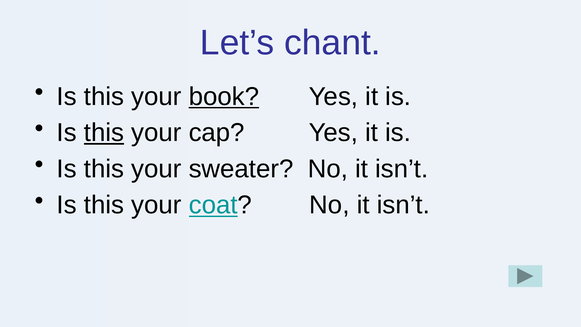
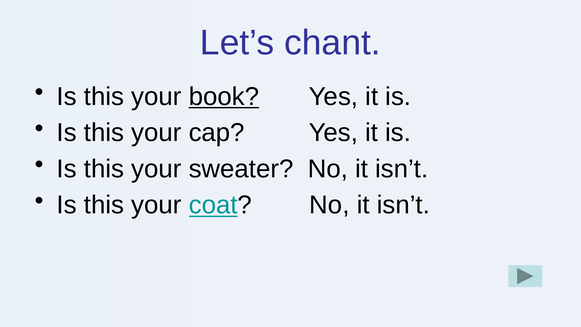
this underline: present -> none (104, 133)
